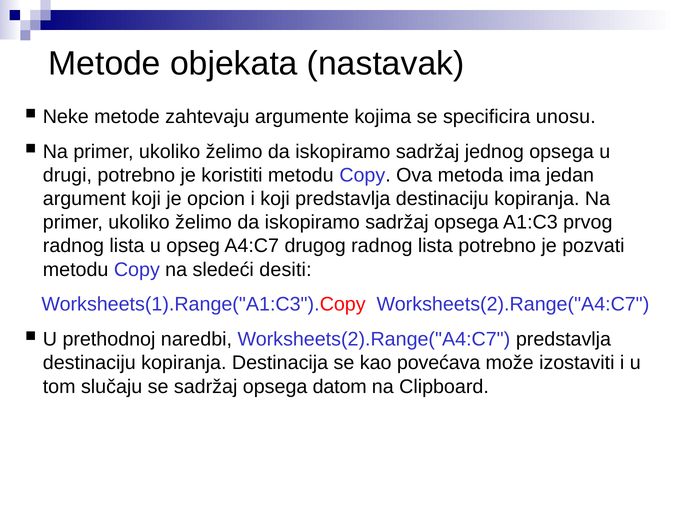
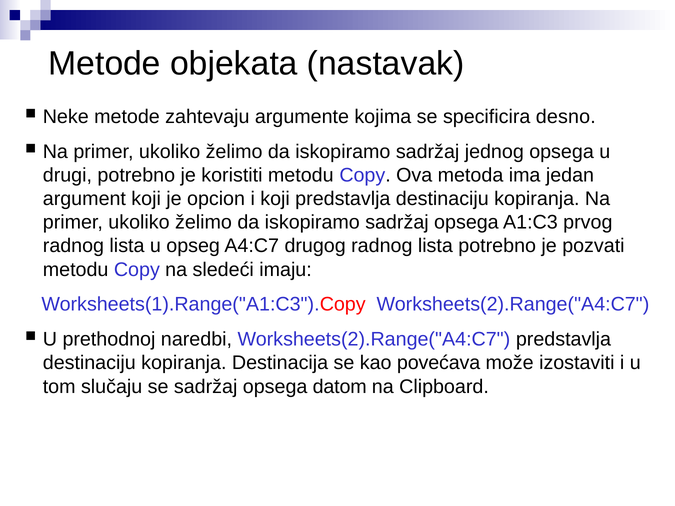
unosu: unosu -> desno (566, 117)
desiti: desiti -> imaju (286, 270)
